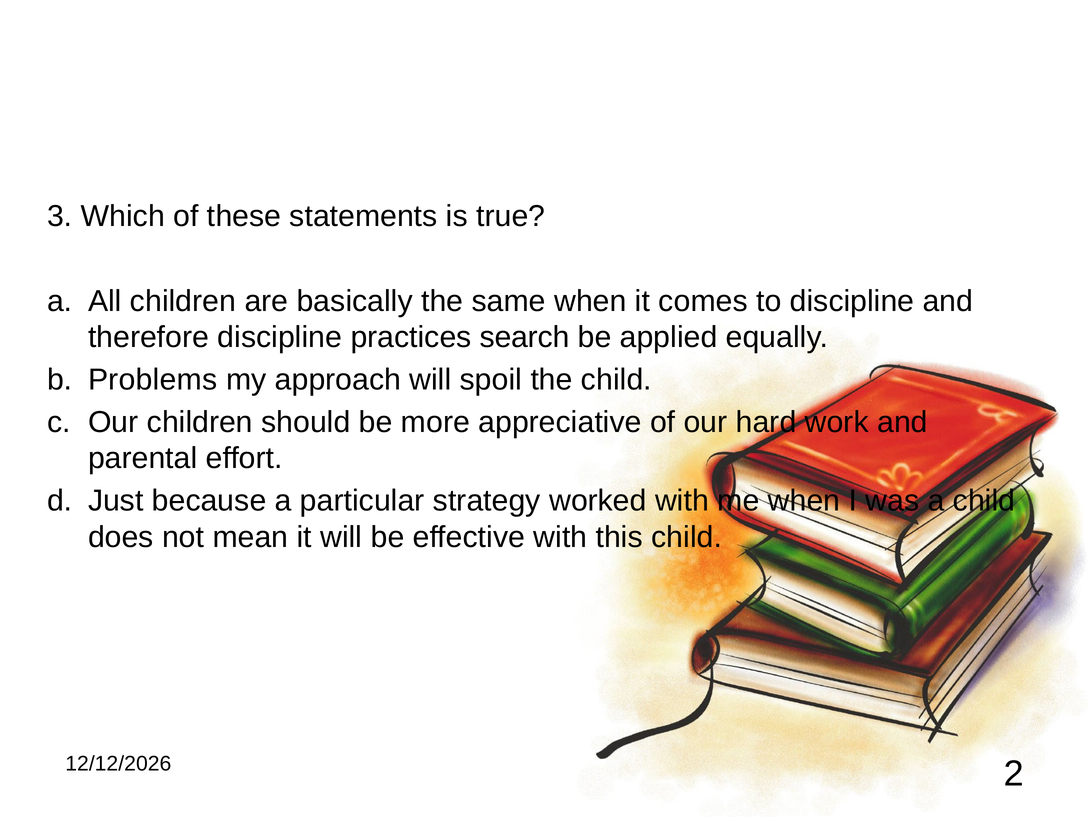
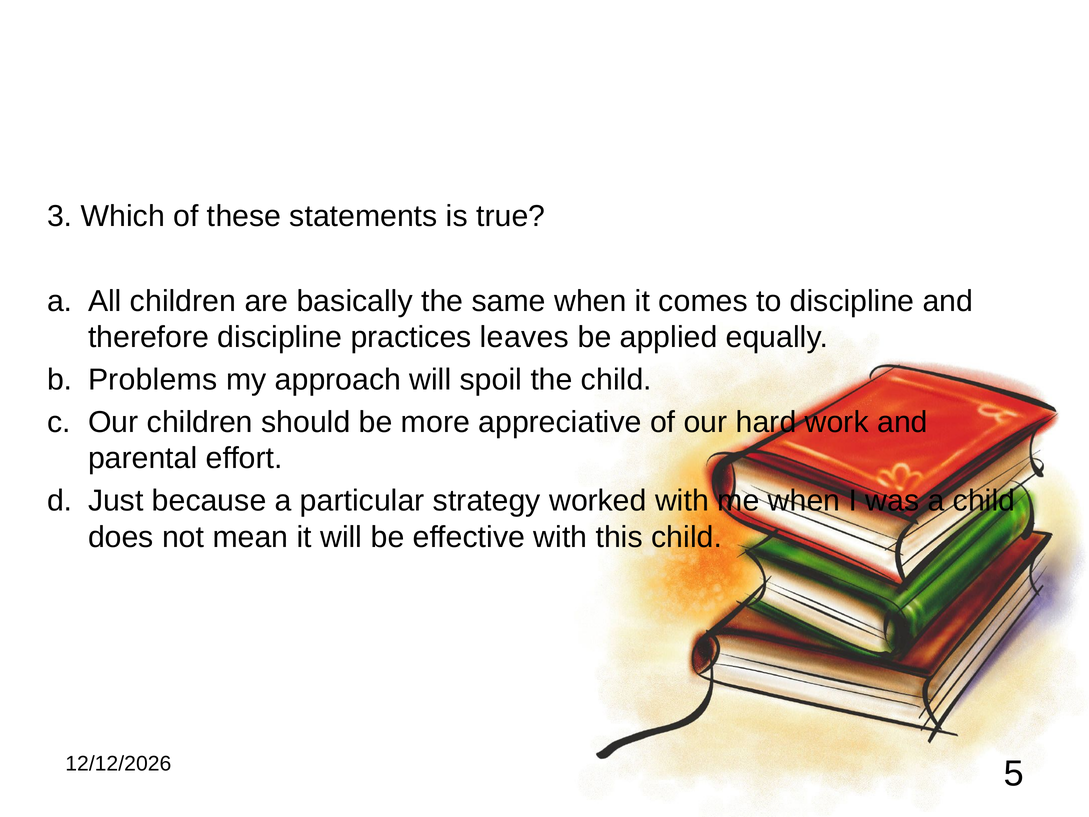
search: search -> leaves (524, 337)
2: 2 -> 5 (1014, 774)
